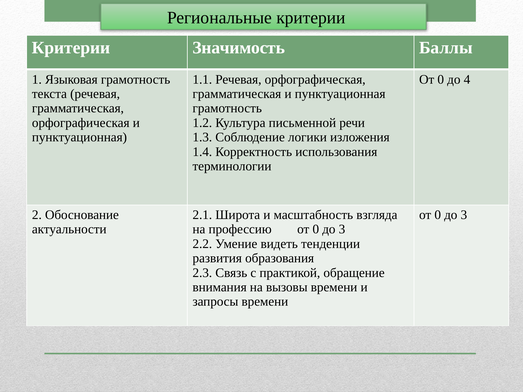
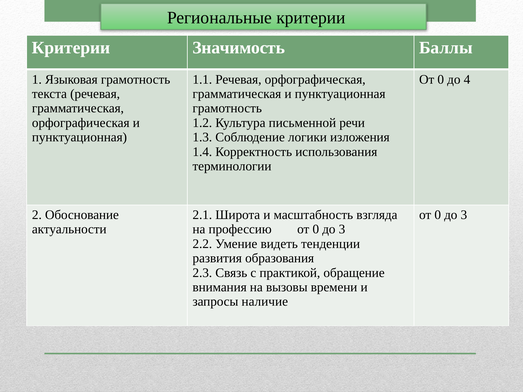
запросы времени: времени -> наличие (265, 302)
